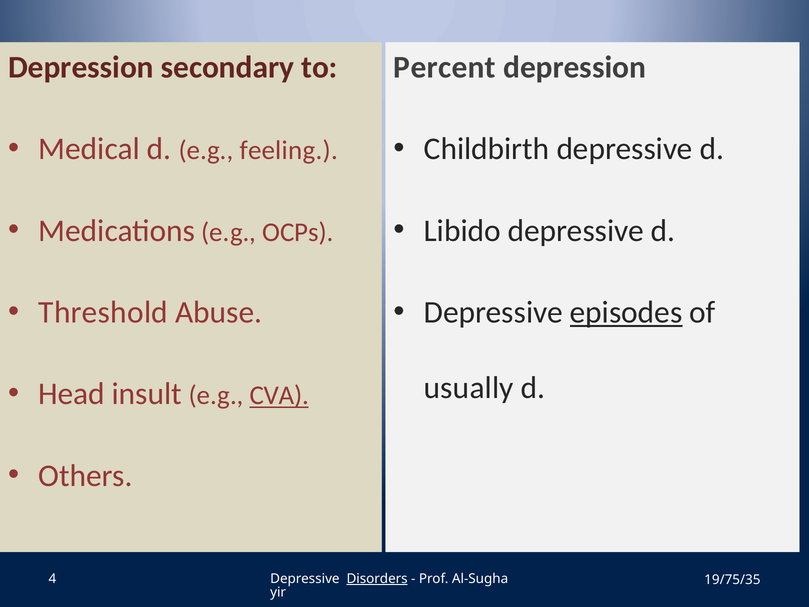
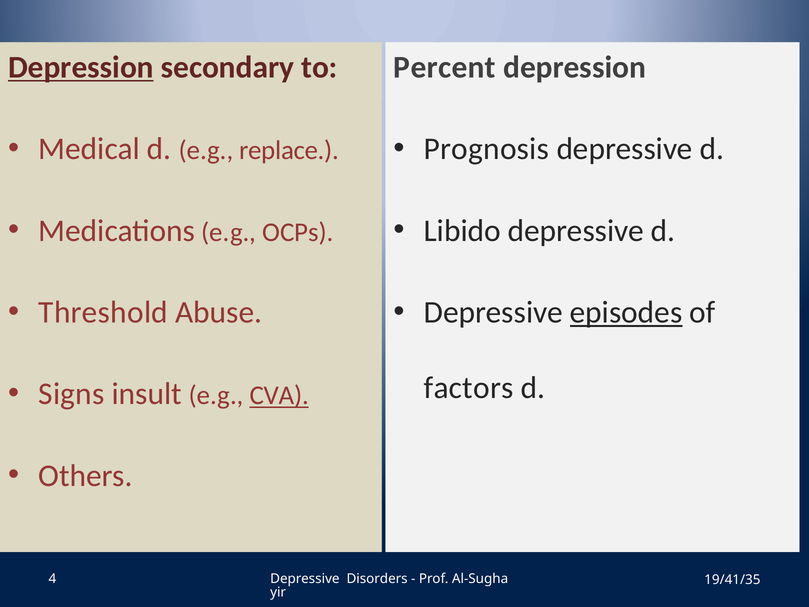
Depression underline: none -> present (81, 67)
feeling: feeling -> replace (289, 150)
Childbirth: Childbirth -> Prognosis (486, 149)
usually: usually -> factors (469, 388)
Head: Head -> Signs (71, 394)
Disorders underline: present -> none (377, 578)
19/75/35: 19/75/35 -> 19/41/35 (732, 579)
